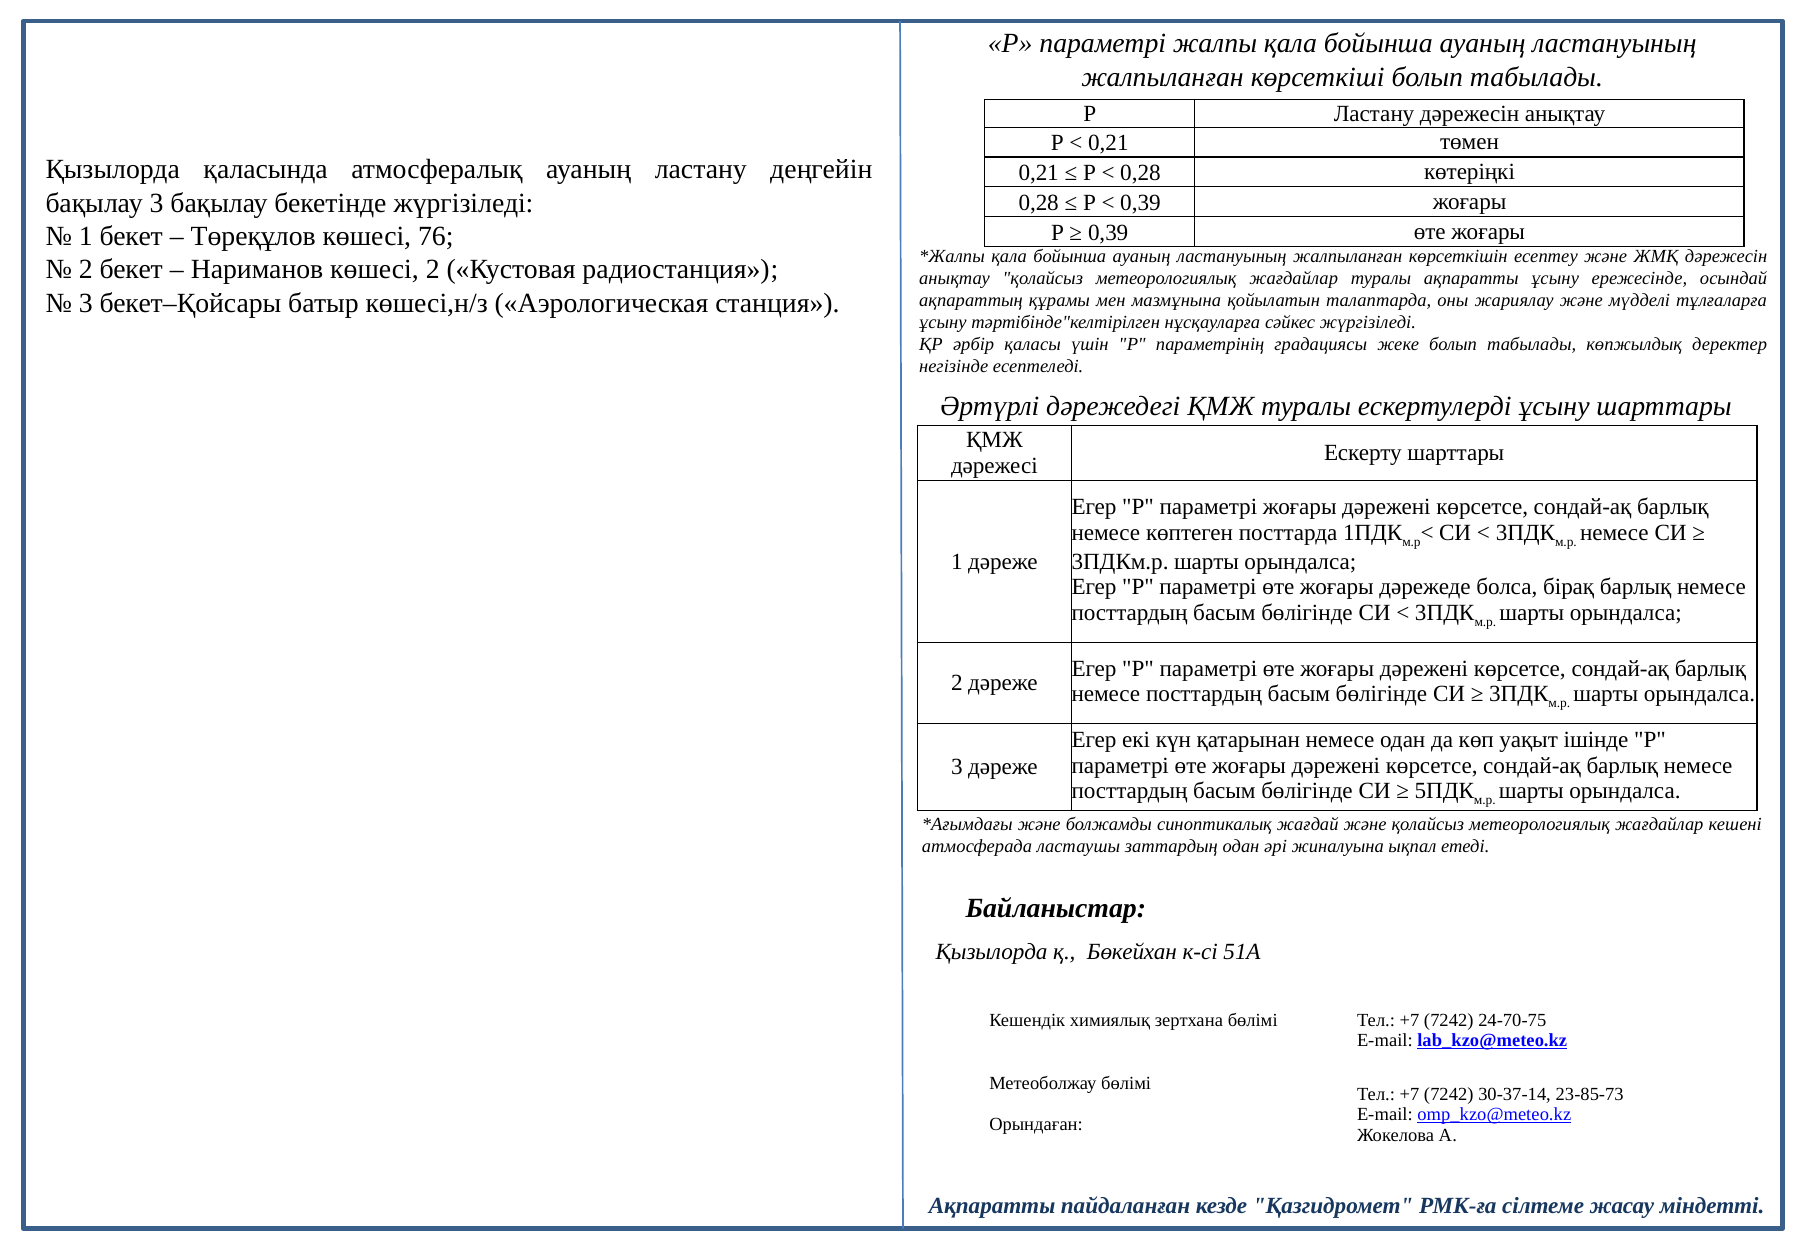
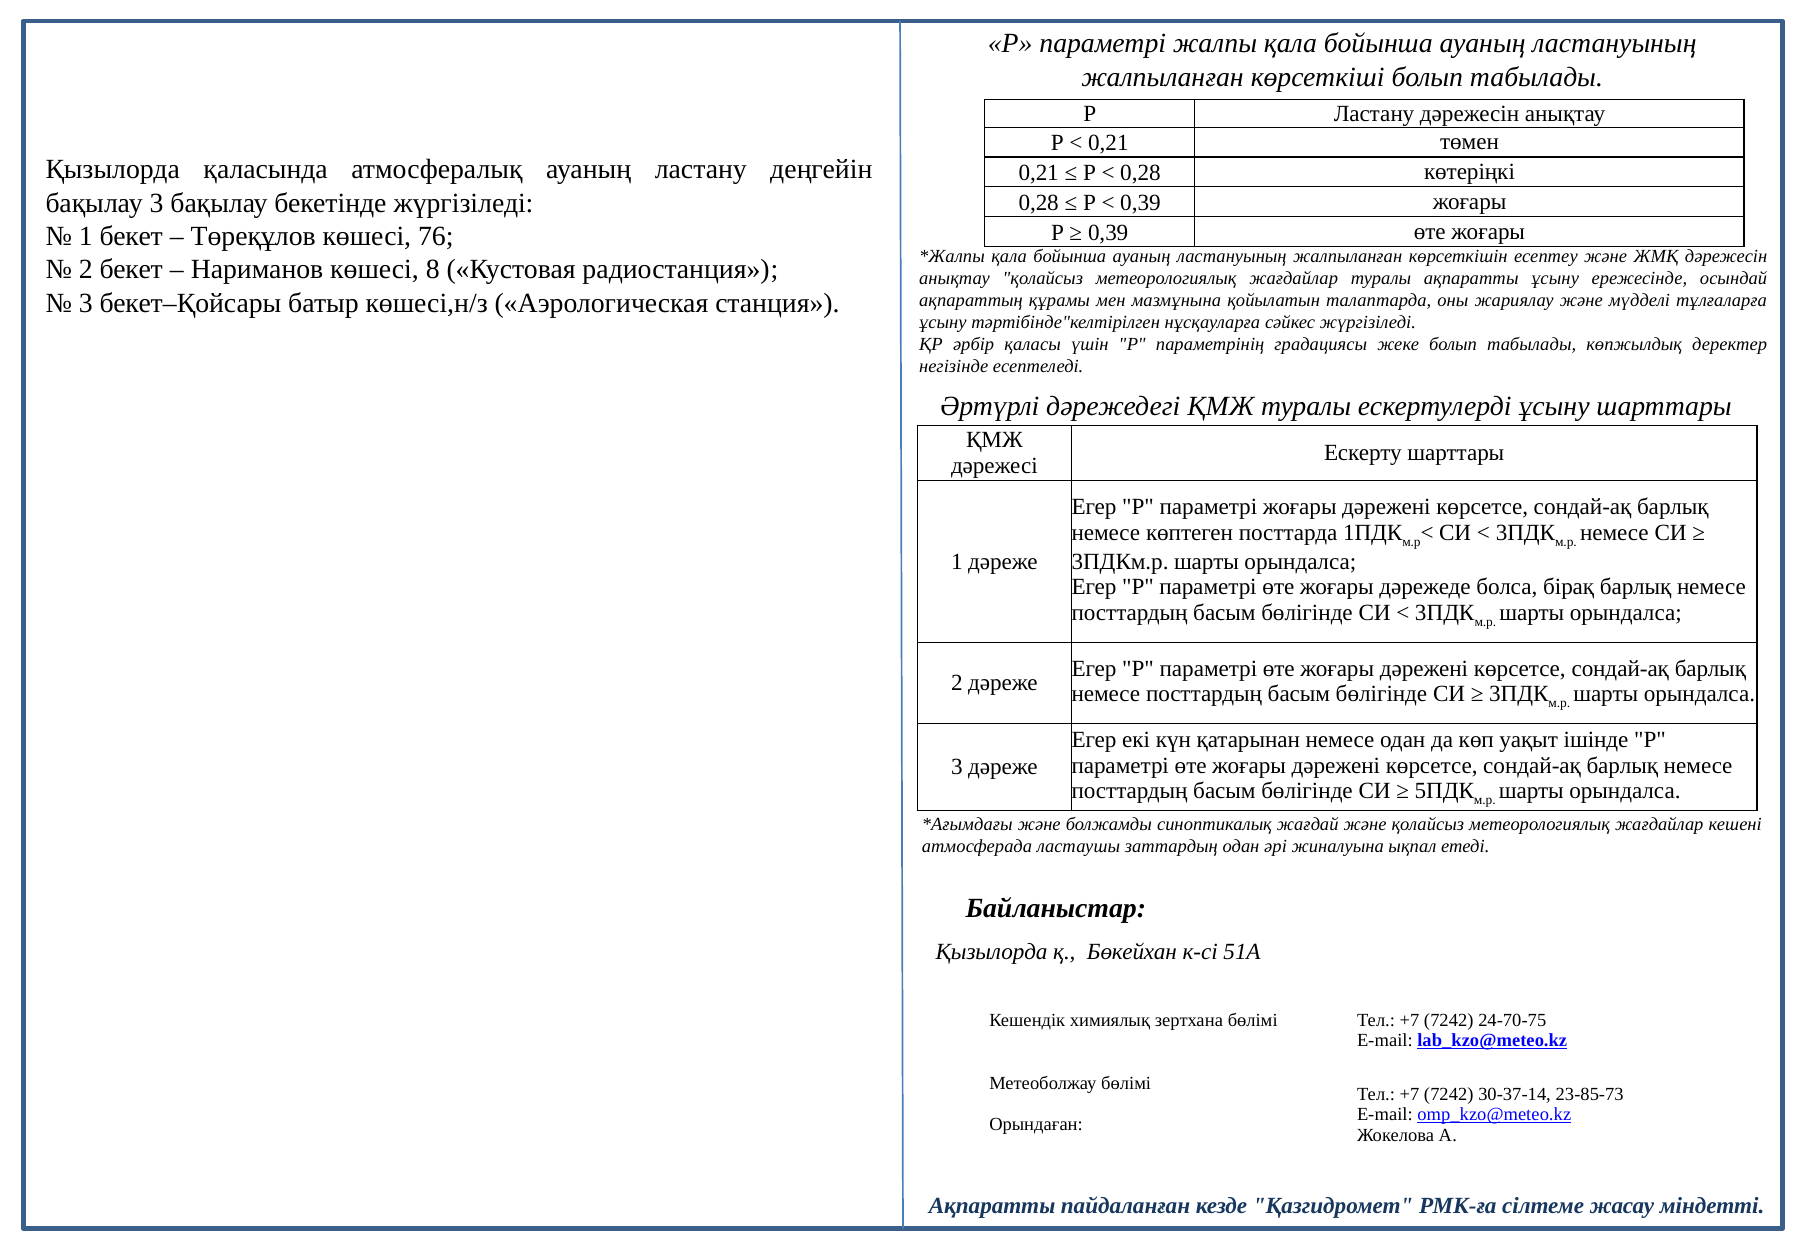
көшесі 2: 2 -> 8 (433, 270)
